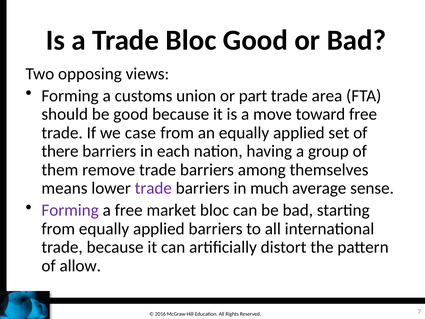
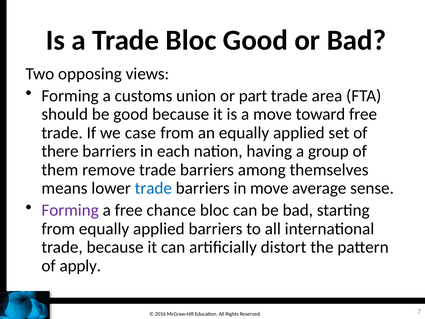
trade colour: purple -> blue (153, 188)
in much: much -> move (269, 188)
market: market -> chance (171, 210)
allow: allow -> apply (80, 265)
